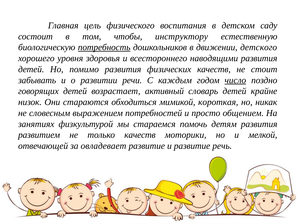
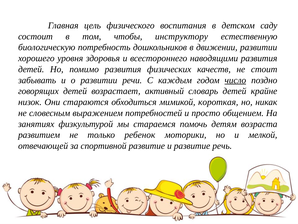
потребность underline: present -> none (104, 47)
движении детского: детского -> развитии (259, 47)
детям развития: развития -> возраста (259, 124)
только качеств: качеств -> ребенок (140, 135)
овладевает: овладевает -> спортивной (104, 146)
